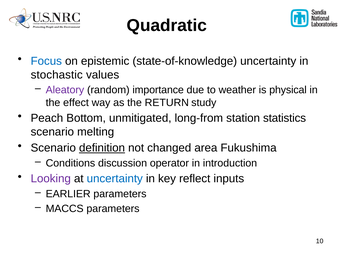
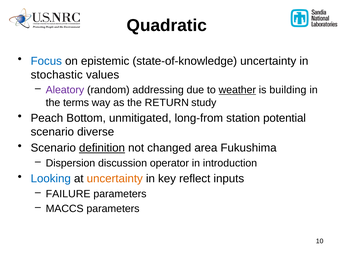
importance: importance -> addressing (158, 90)
weather underline: none -> present (237, 90)
physical: physical -> building (288, 90)
effect: effect -> terms (76, 103)
statistics: statistics -> potential (285, 118)
melting: melting -> diverse (96, 132)
Conditions: Conditions -> Dispersion (70, 163)
Looking colour: purple -> blue (51, 179)
uncertainty colour: blue -> orange (115, 179)
EARLIER: EARLIER -> FAILURE (68, 194)
